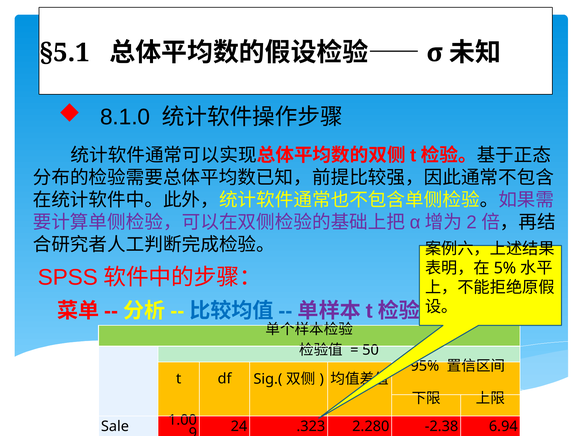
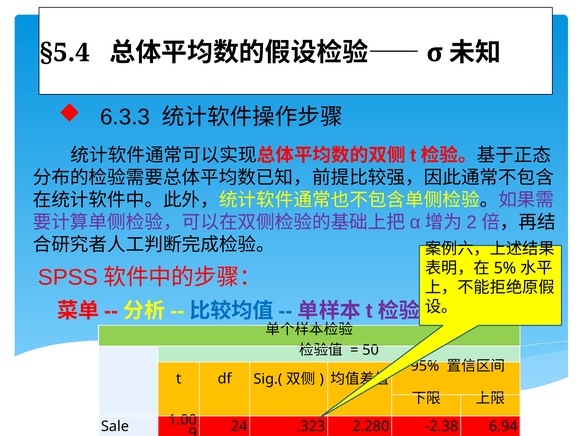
§5.1: §5.1 -> §5.4 (64, 53)
8.1.0: 8.1.0 -> 6.3.3 (125, 117)
